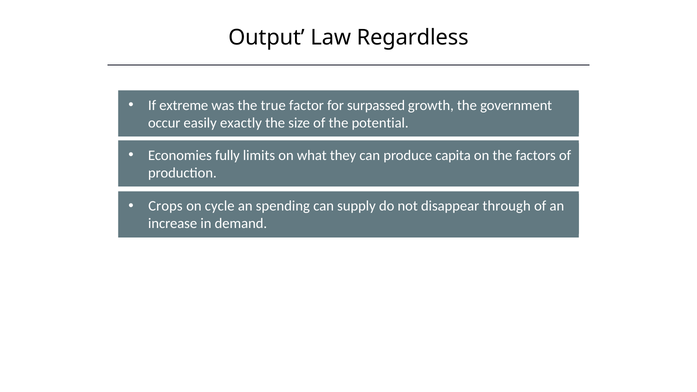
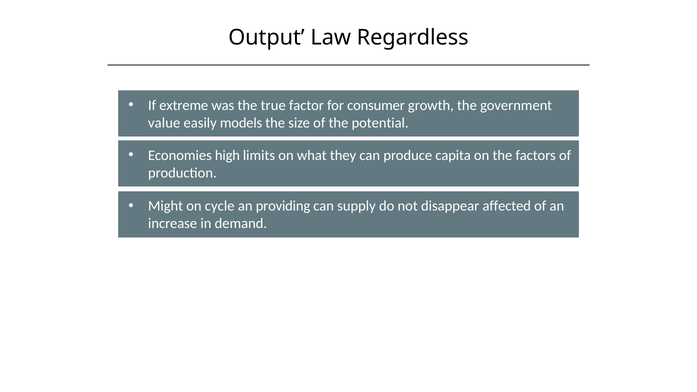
surpassed: surpassed -> consumer (376, 105)
occur: occur -> value (164, 123)
exactly: exactly -> models (241, 123)
fully: fully -> high (227, 155)
Crops: Crops -> Might (166, 206)
spending: spending -> providing (283, 206)
through: through -> affected (507, 206)
